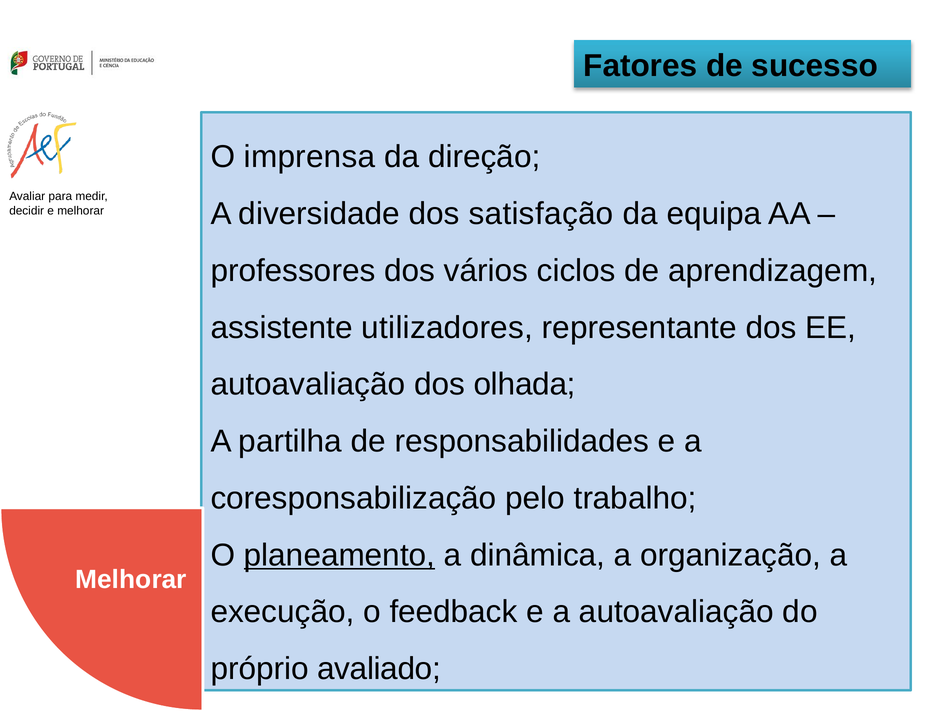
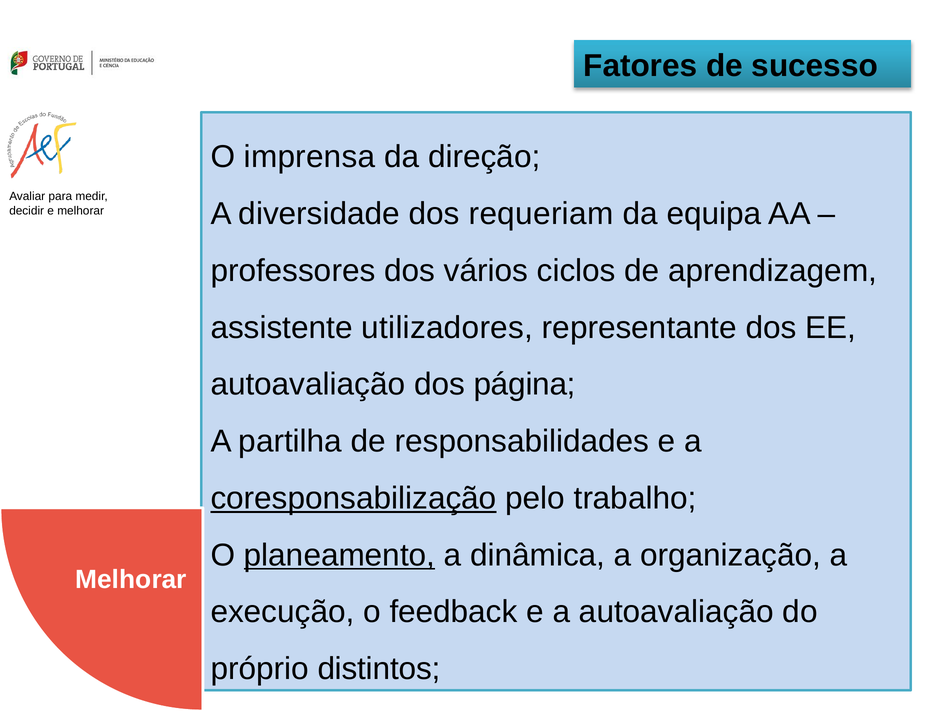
satisfação: satisfação -> requeriam (541, 214)
olhada: olhada -> página (525, 384)
coresponsabilização underline: none -> present (354, 498)
avaliado: avaliado -> distintos (379, 668)
